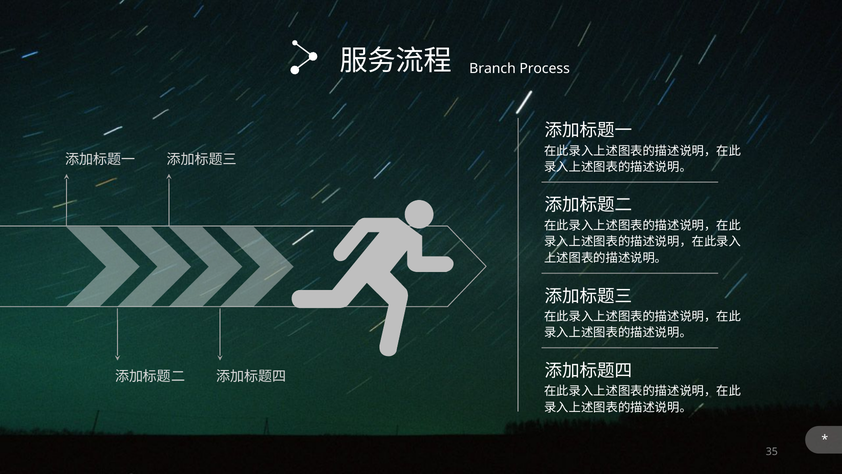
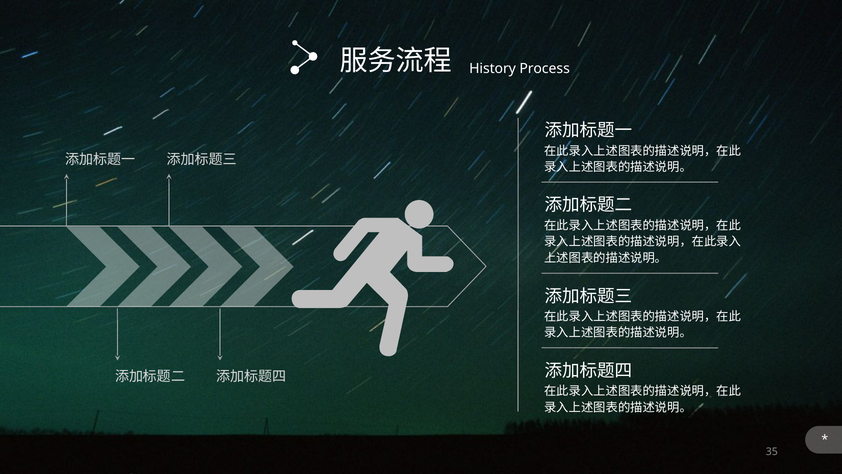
Branch: Branch -> History (493, 68)
